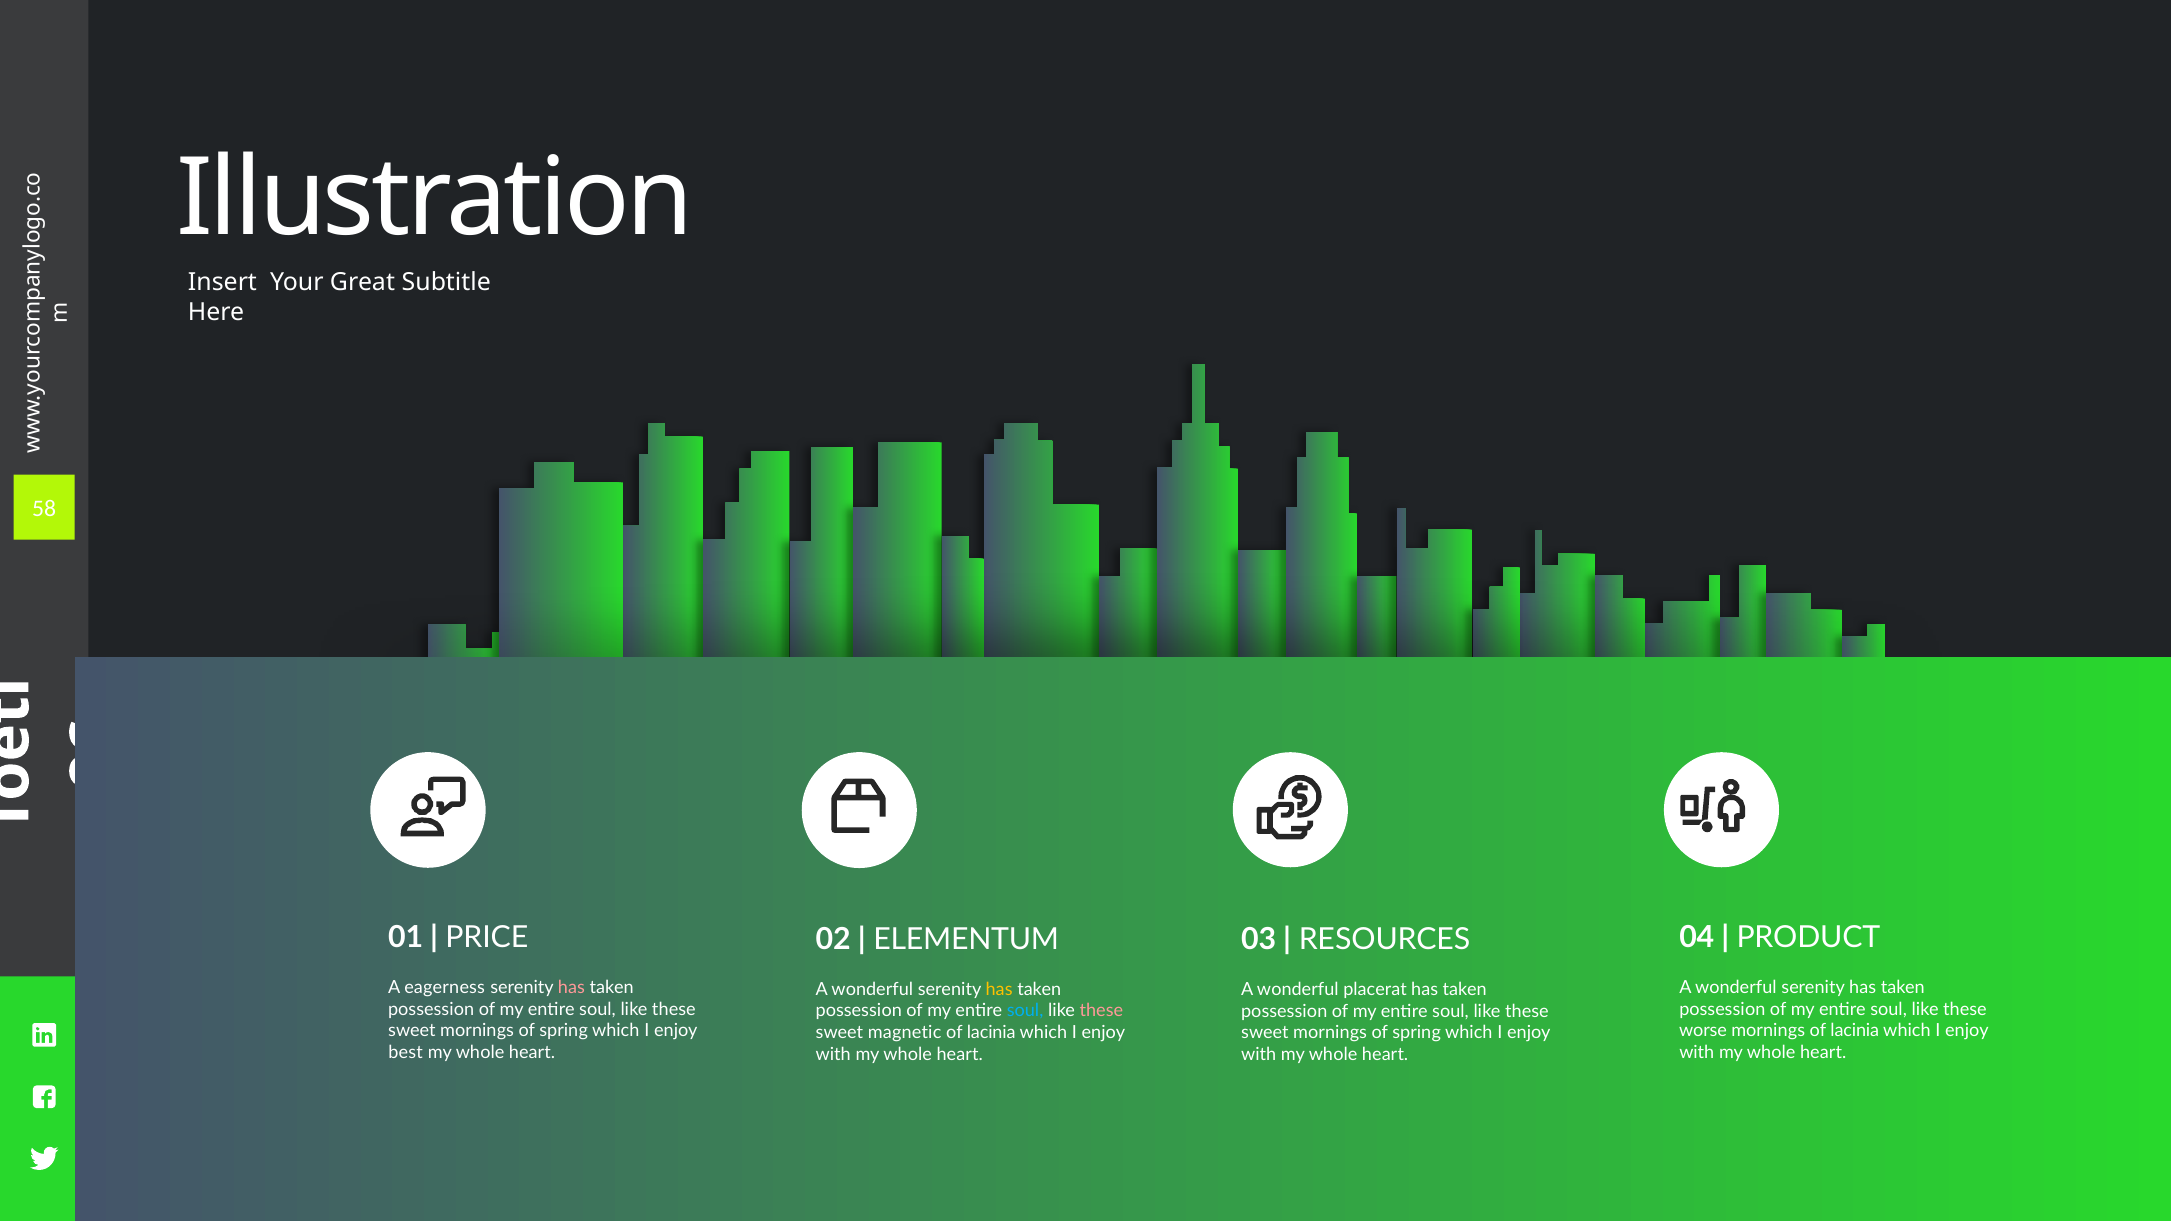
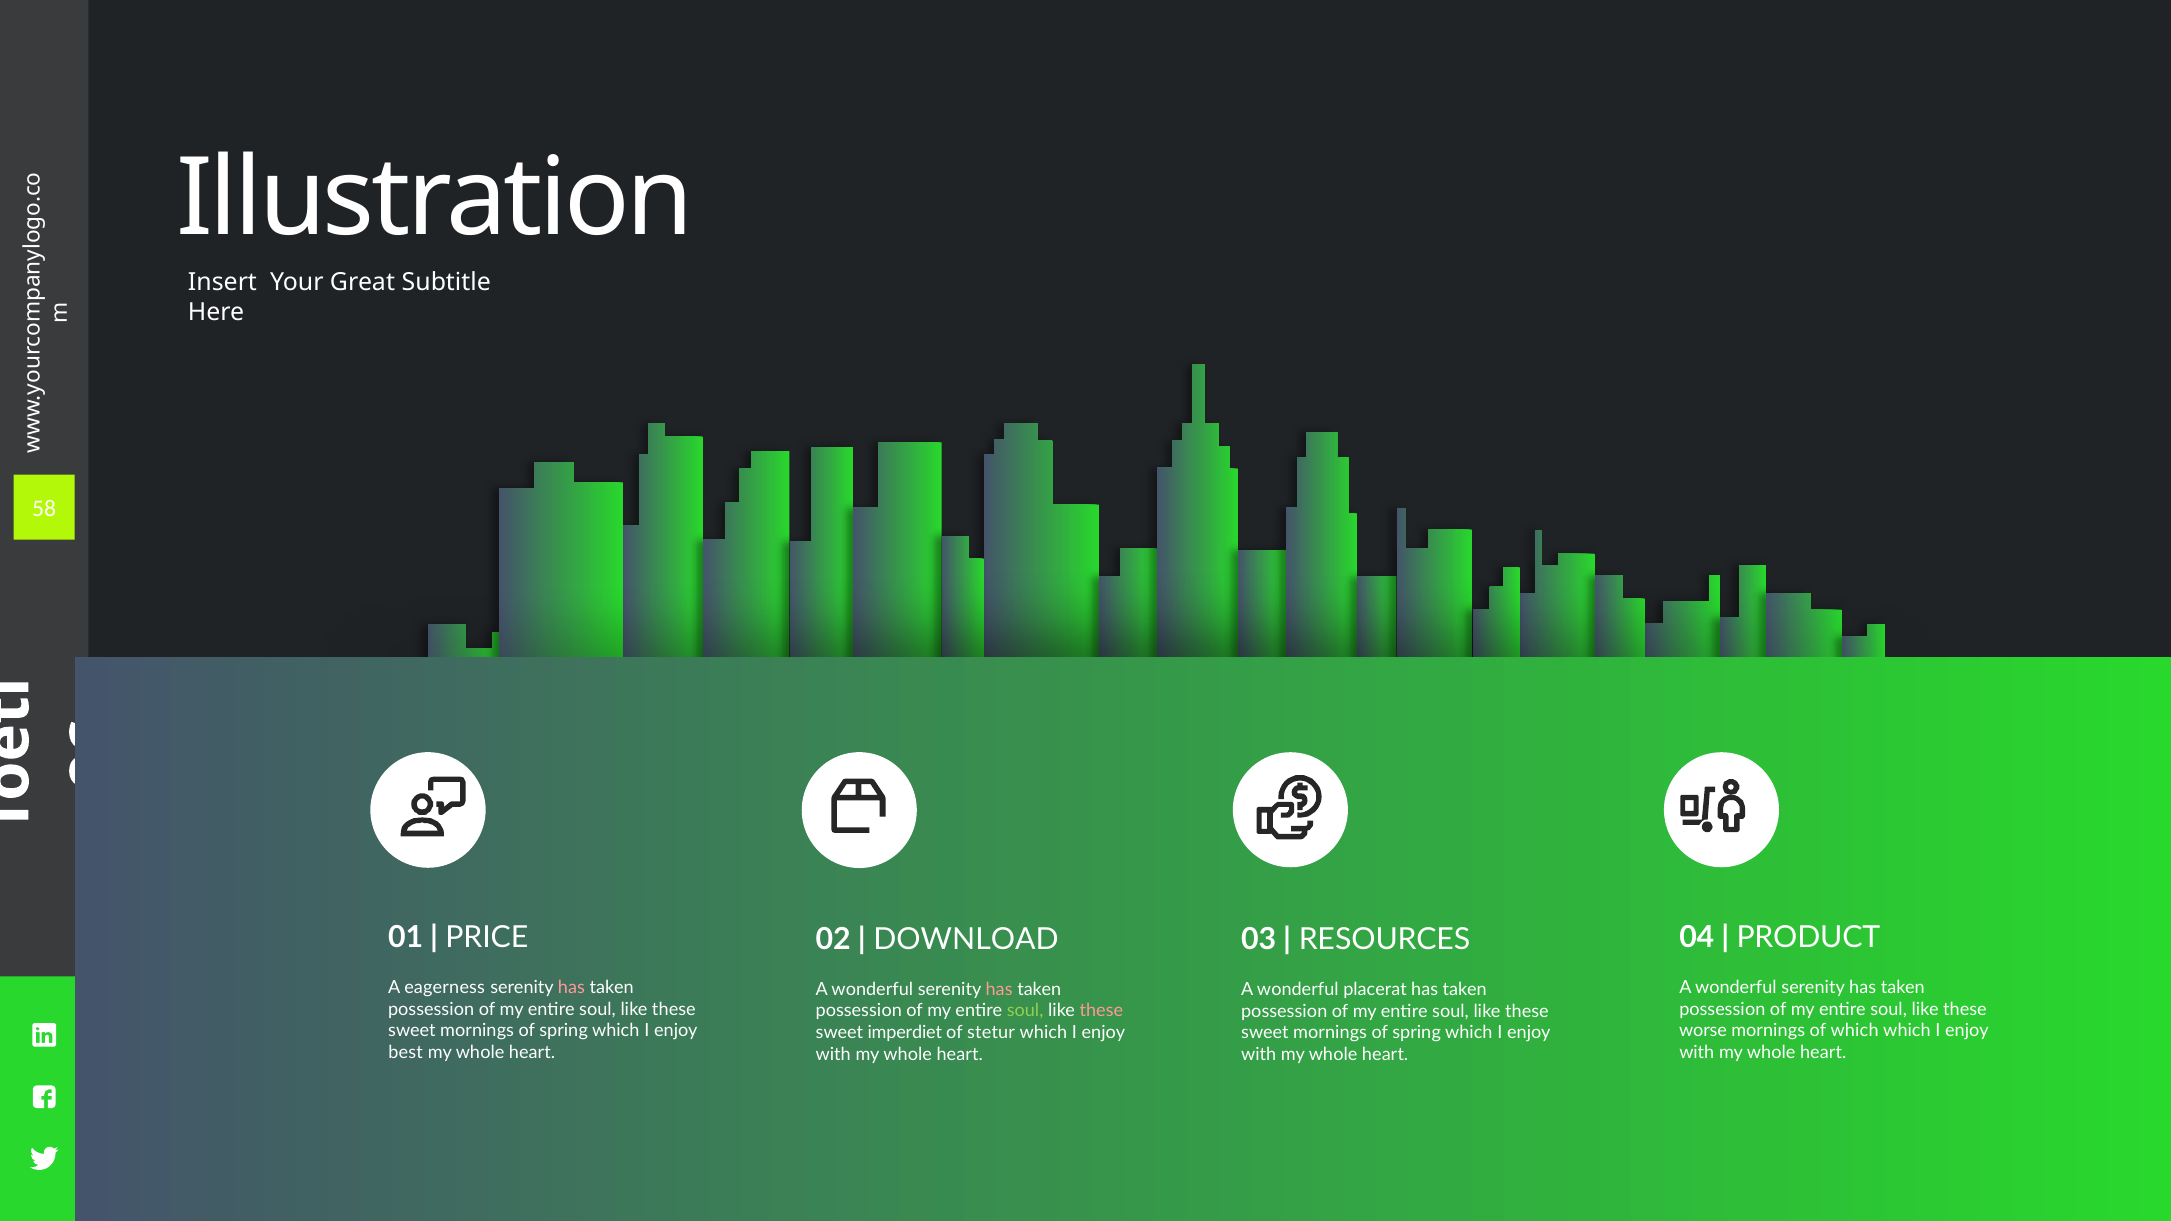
ELEMENTUM: ELEMENTUM -> DOWNLOAD (966, 940)
has colour: yellow -> pink (999, 989)
soul colour: light blue -> light green (1025, 1011)
mornings of lacinia: lacinia -> which (1855, 1031)
magnetic: magnetic -> imperdiet (905, 1033)
lacinia: lacinia -> stetur (991, 1033)
